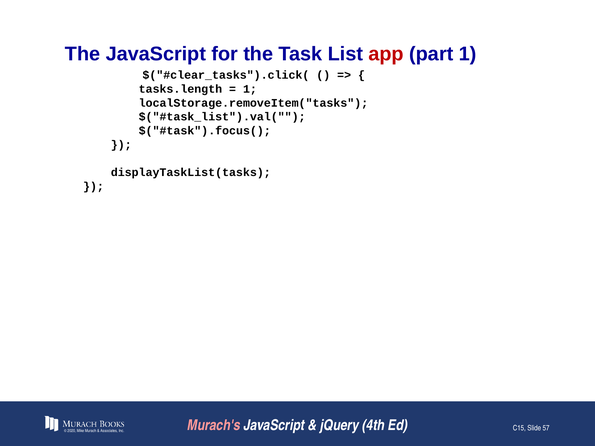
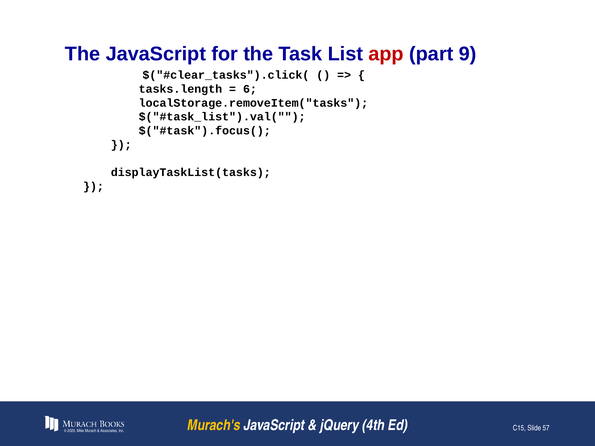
part 1: 1 -> 9 (468, 54)
1: 1 -> 6 (250, 89)
Murach's colour: pink -> yellow (214, 425)
